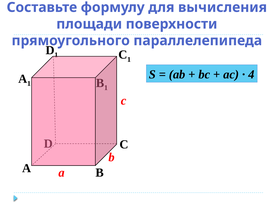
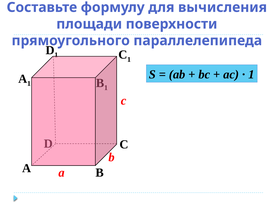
4: 4 -> 1 (251, 74)
